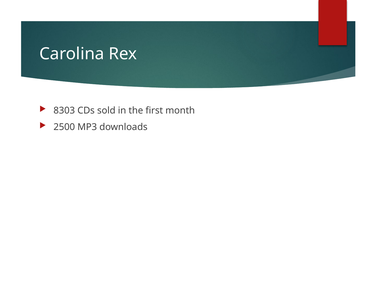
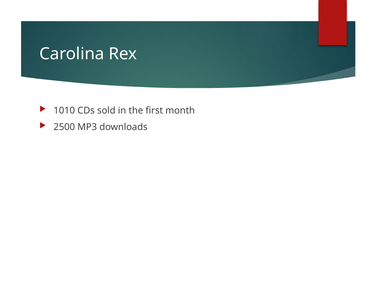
8303: 8303 -> 1010 (64, 111)
